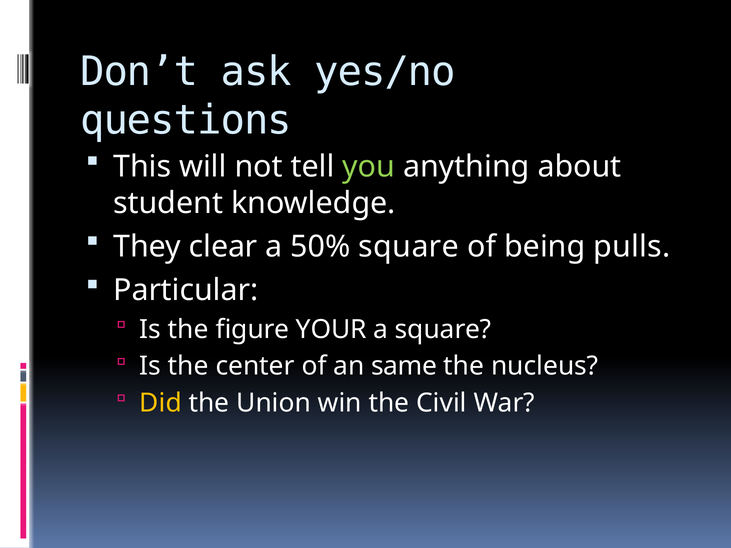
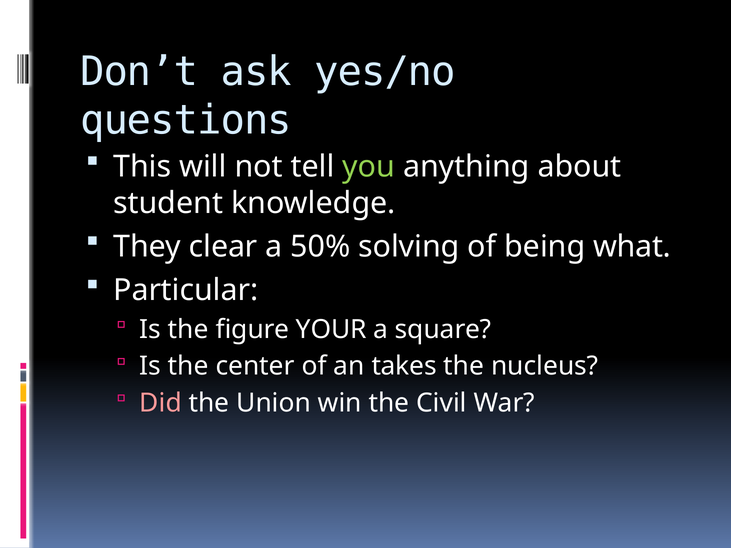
50% square: square -> solving (409, 247)
pulls: pulls -> what (632, 247)
same: same -> takes (404, 366)
Did colour: yellow -> pink (161, 403)
